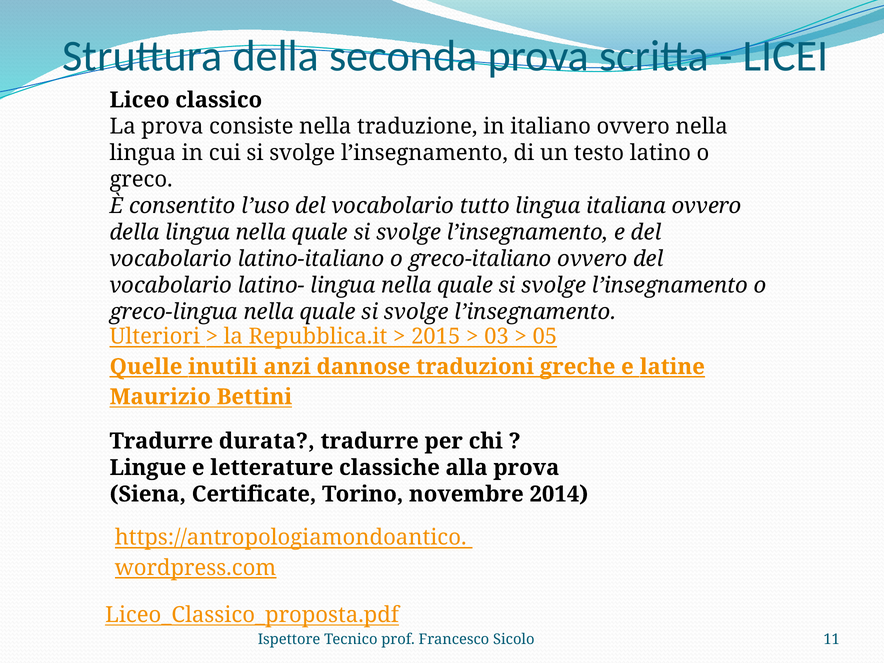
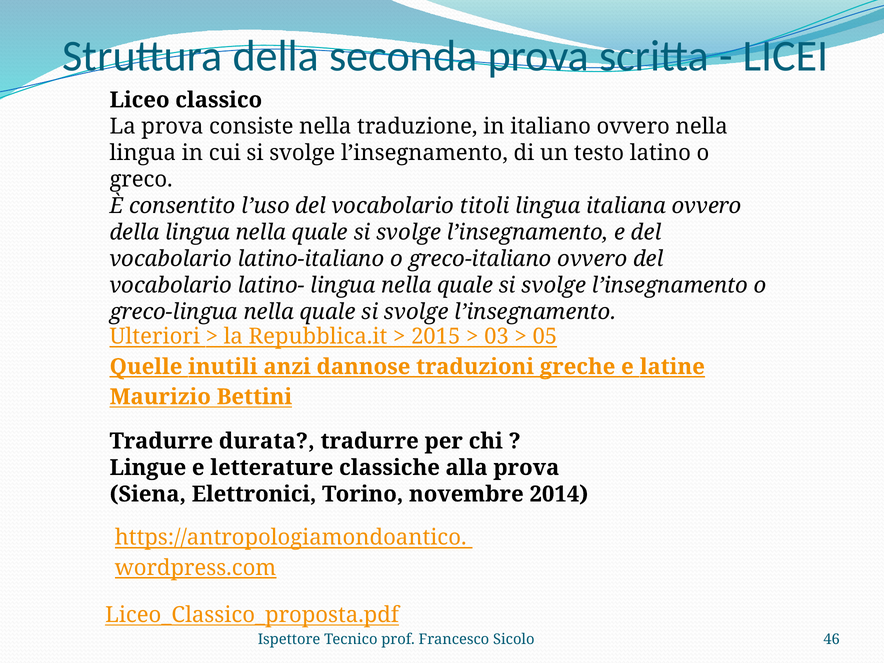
tutto: tutto -> titoli (485, 206)
Certificate: Certificate -> Elettronici (254, 494)
11: 11 -> 46 (832, 640)
